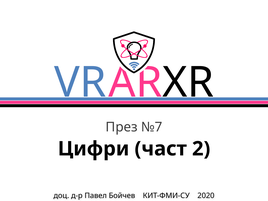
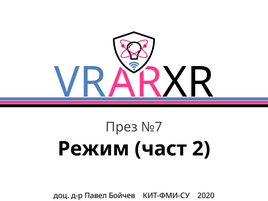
Цифри: Цифри -> Режим (94, 149)
